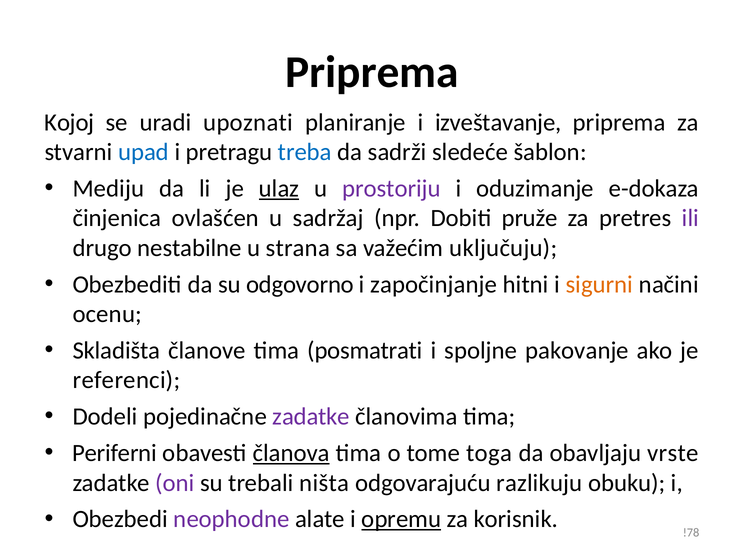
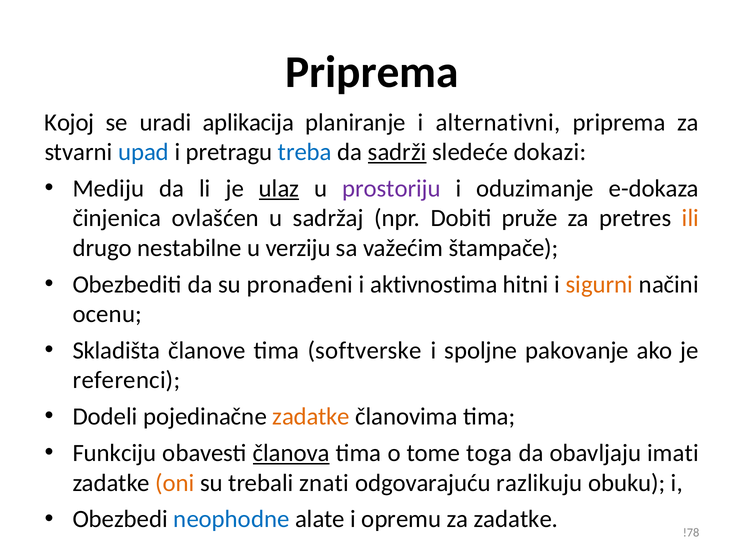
upoznati: upoznati -> aplikacija (248, 122)
izveštavanje: izveštavanje -> alternativni (498, 122)
sadrži underline: none -> present (397, 152)
šablon: šablon -> dokazi (550, 152)
ili colour: purple -> orange (690, 218)
strana: strana -> verziju (298, 248)
uključuju: uključuju -> štampače (504, 248)
odgovorno: odgovorno -> pronađeni (300, 284)
započinjanje: započinjanje -> aktivnostima (434, 284)
posmatrati: posmatrati -> softverske (365, 351)
zadatke colour: purple -> orange (311, 417)
Periferni: Periferni -> Funkciju (114, 453)
vrste: vrste -> imati (673, 453)
oni colour: purple -> orange (175, 483)
ništa: ništa -> znati (324, 483)
neophodne colour: purple -> blue (231, 519)
opremu underline: present -> none (401, 519)
za korisnik: korisnik -> zadatke (516, 519)
